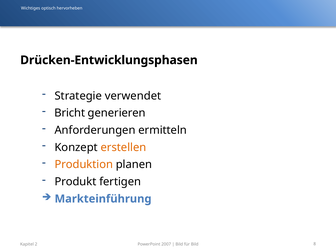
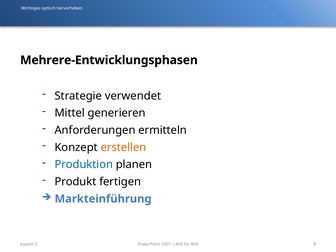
Drücken-Entwicklungsphasen: Drücken-Entwicklungsphasen -> Mehrere-Entwicklungsphasen (109, 60)
Bricht: Bricht -> Mittel (70, 113)
Produktion colour: orange -> blue (84, 164)
